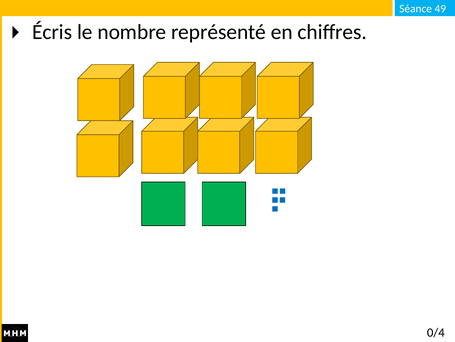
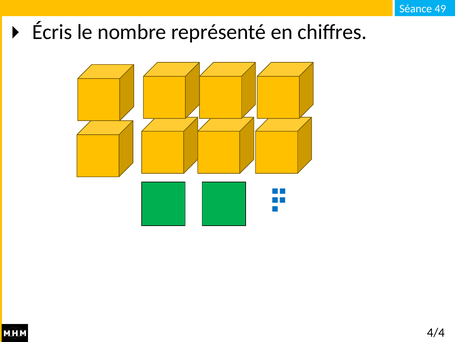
0/4: 0/4 -> 4/4 (436, 332)
